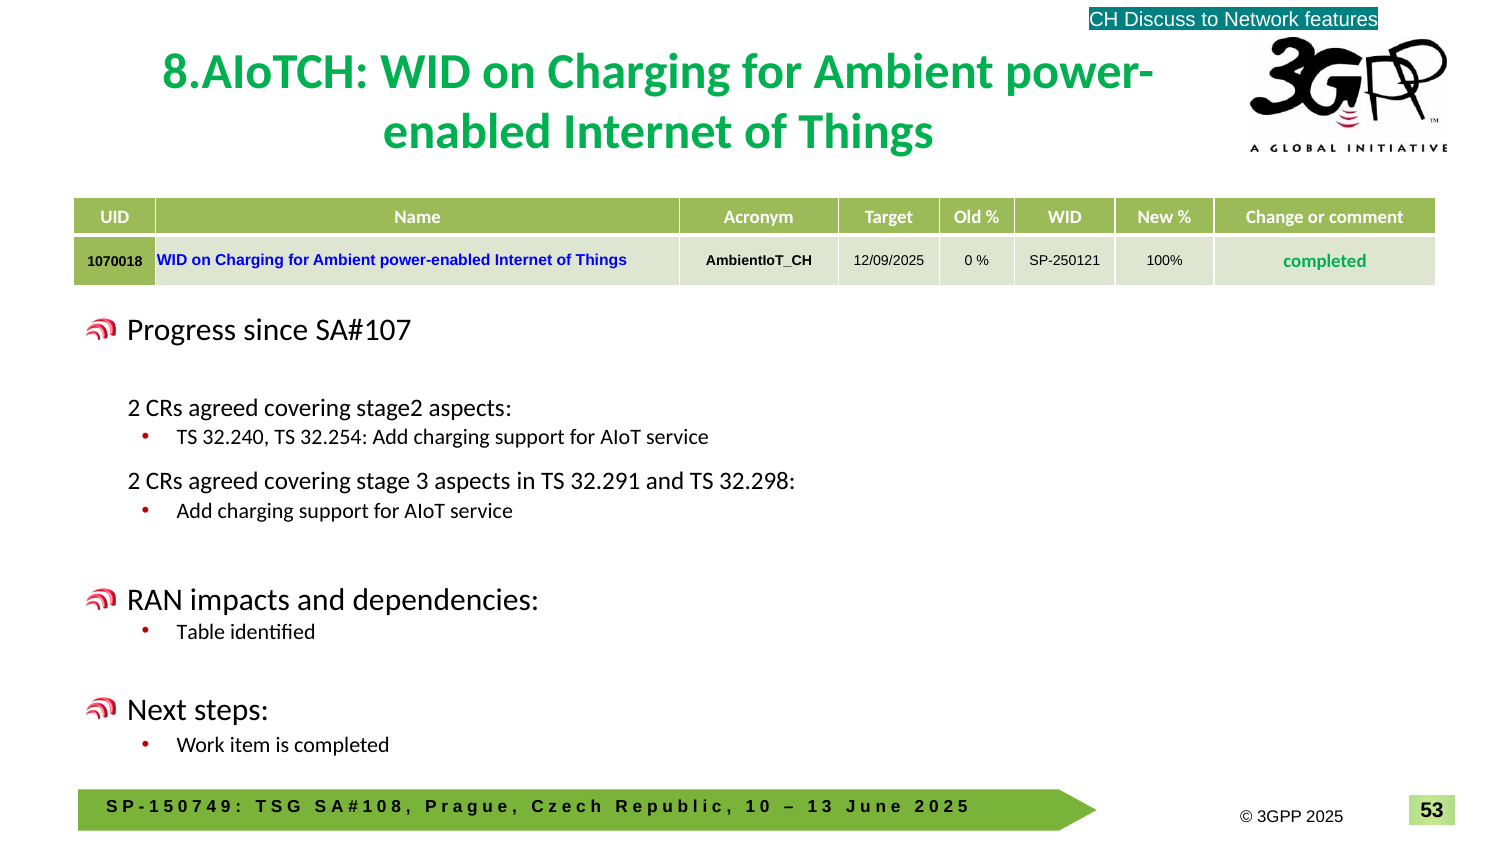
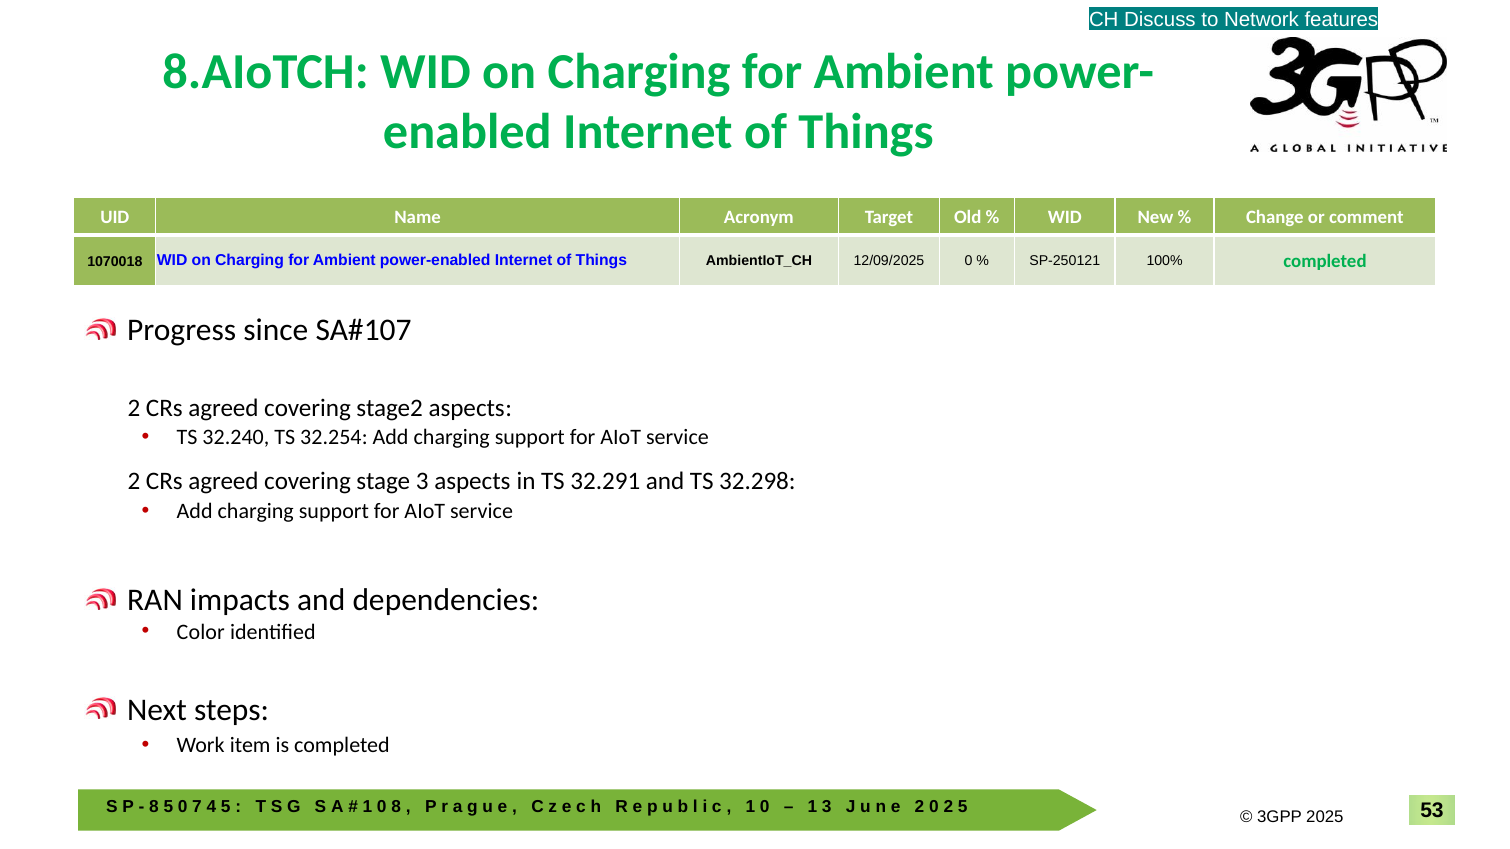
Table: Table -> Color (201, 632)
1: 1 -> 8 (154, 807)
9: 9 -> 5 (226, 807)
